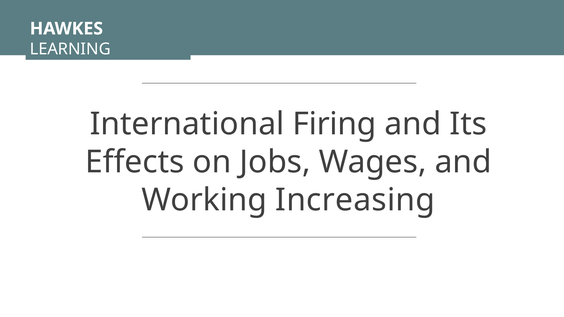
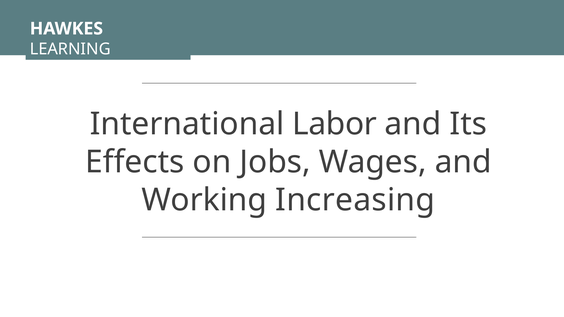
Firing: Firing -> Labor (335, 124)
